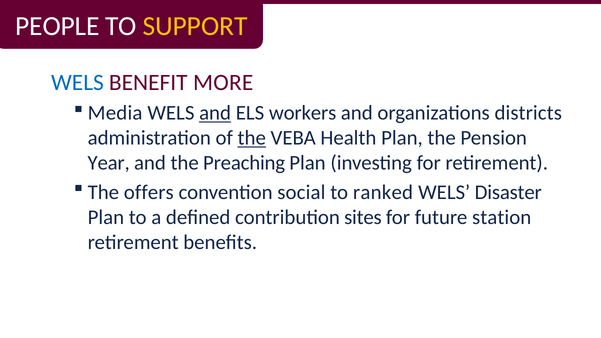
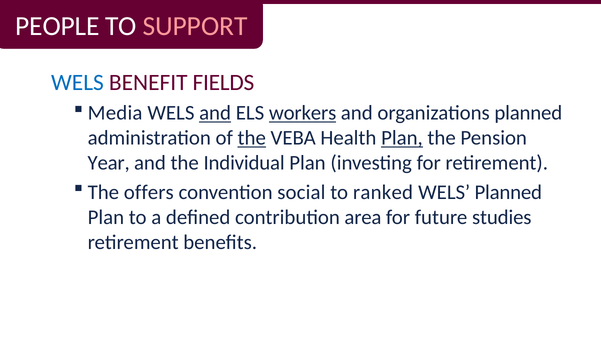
SUPPORT colour: yellow -> pink (195, 26)
MORE: MORE -> FIELDS (223, 83)
workers underline: none -> present (303, 113)
organizations districts: districts -> planned (528, 113)
Plan underline: none -> present (402, 138)
Preaching: Preaching -> Individual (244, 163)
WELS Disaster: Disaster -> Planned (508, 192)
sites: sites -> area (363, 217)
station: station -> studies (502, 217)
